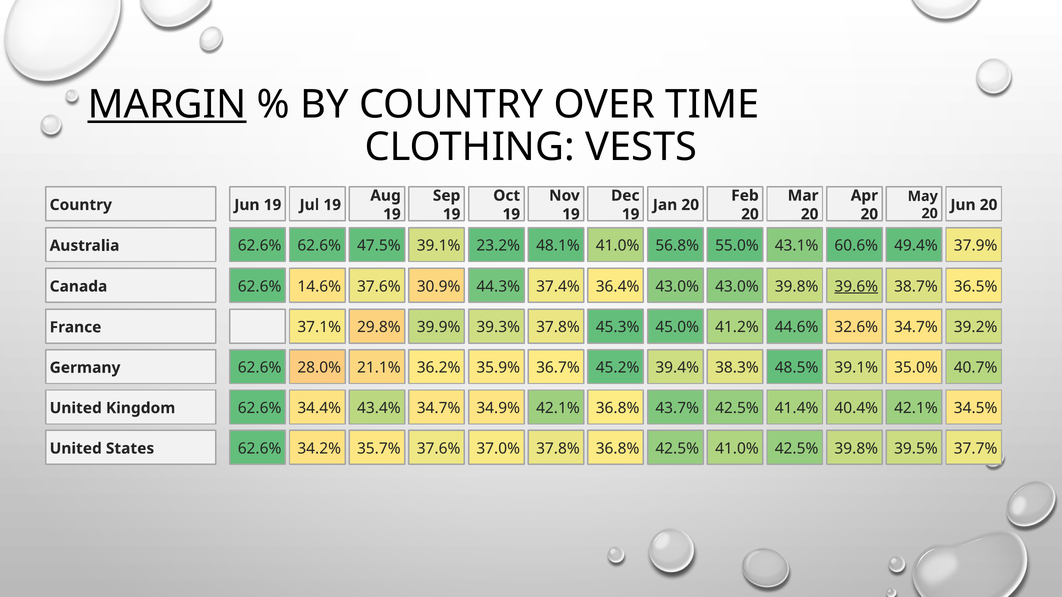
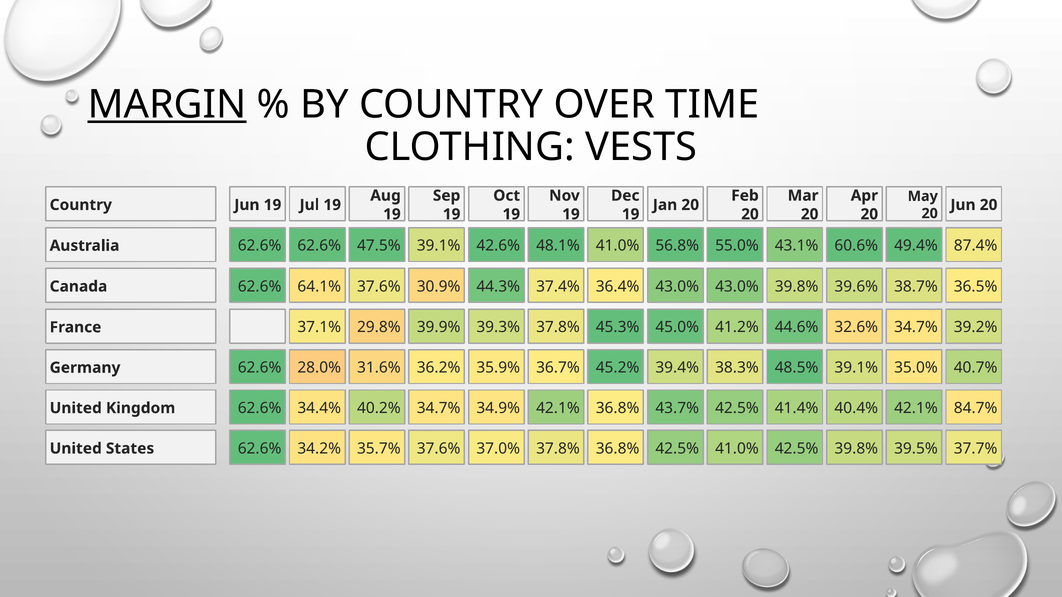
23.2%: 23.2% -> 42.6% (498, 246)
37.9%: 37.9% -> 87.4% (976, 246)
14.6%: 14.6% -> 64.1% (319, 287)
39.6% underline: present -> none (856, 287)
21.1%: 21.1% -> 31.6% (379, 368)
43.4%: 43.4% -> 40.2% (379, 408)
34.5%: 34.5% -> 84.7% (976, 408)
